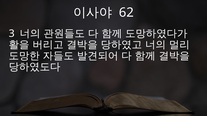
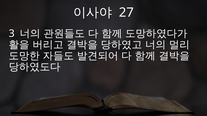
62: 62 -> 27 (126, 12)
